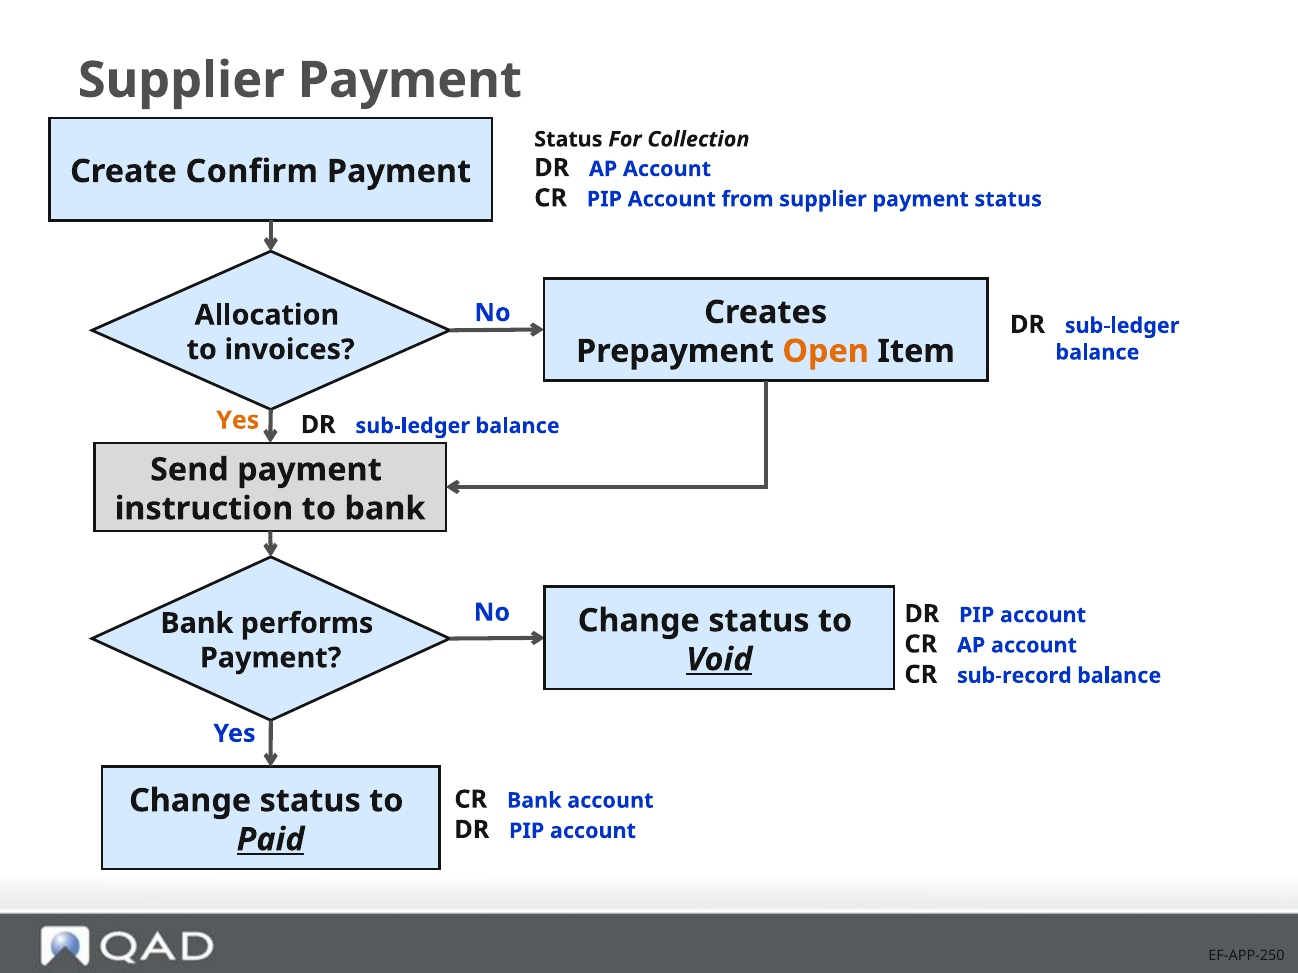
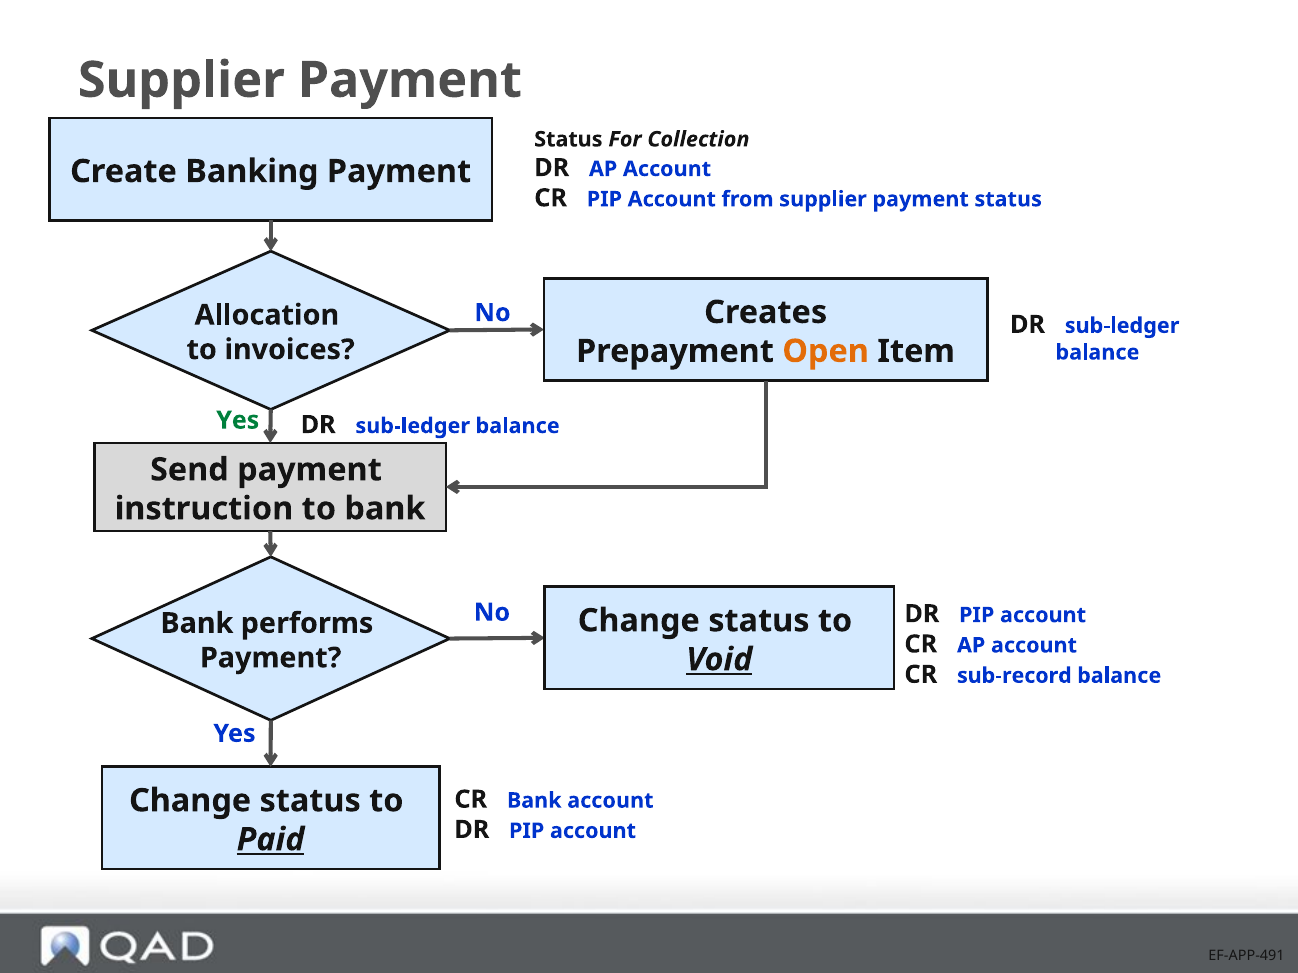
Confirm: Confirm -> Banking (252, 172)
Yes colour: orange -> green (238, 421)
EF-APP-250: EF-APP-250 -> EF-APP-491 (1247, 957)
